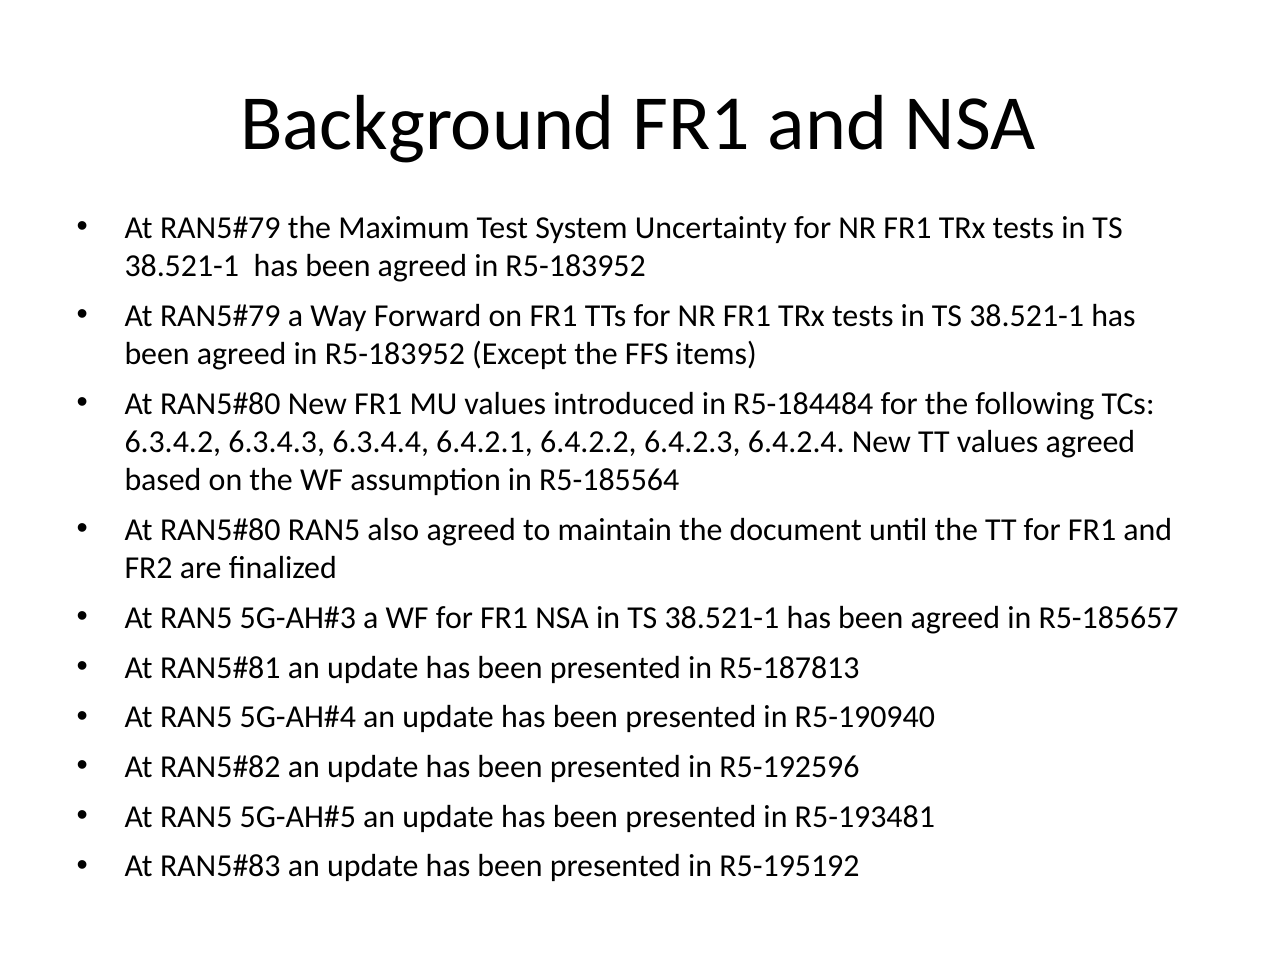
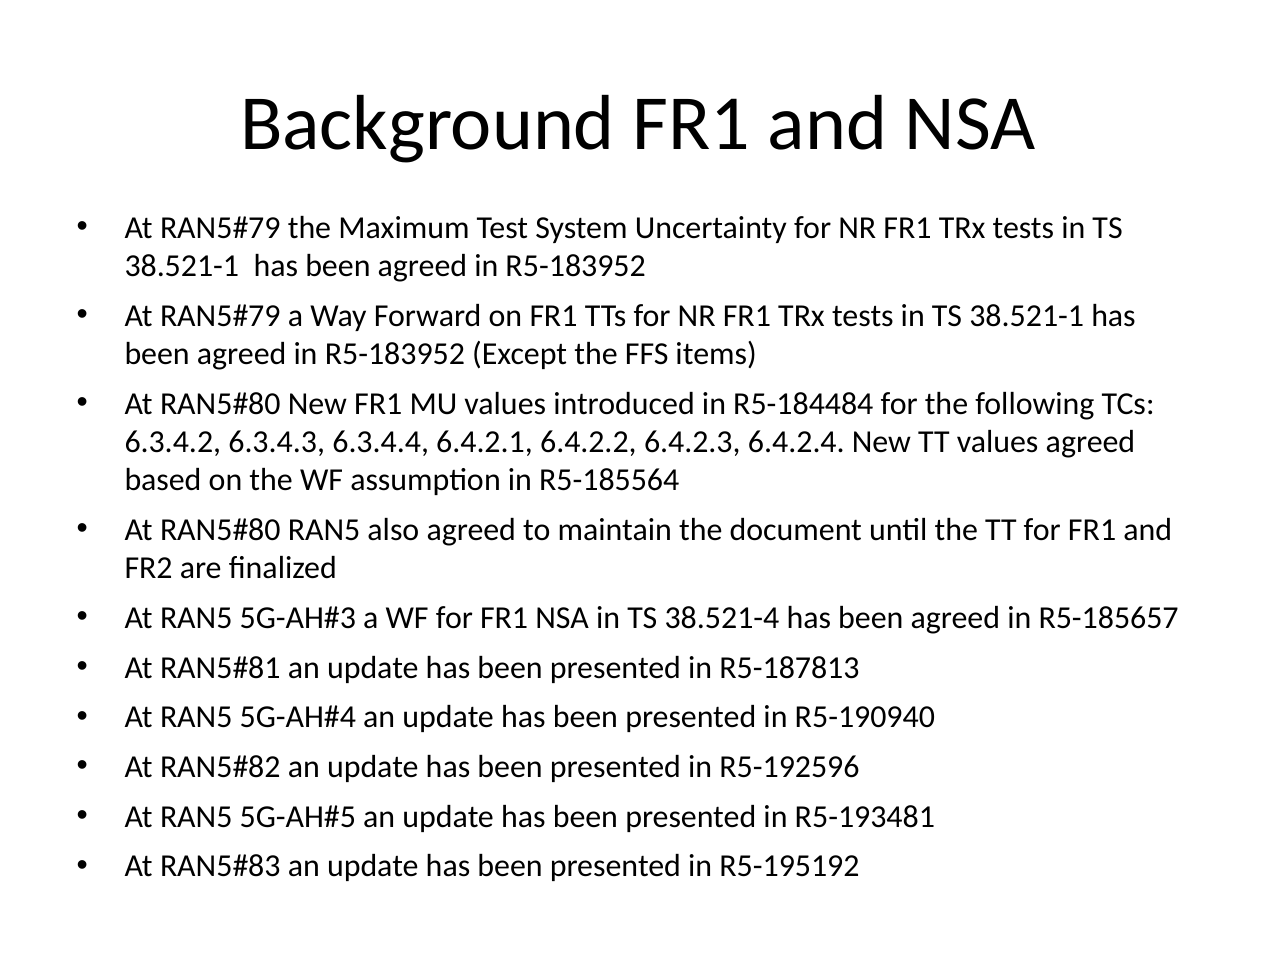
NSA in TS 38.521-1: 38.521-1 -> 38.521-4 (722, 618)
